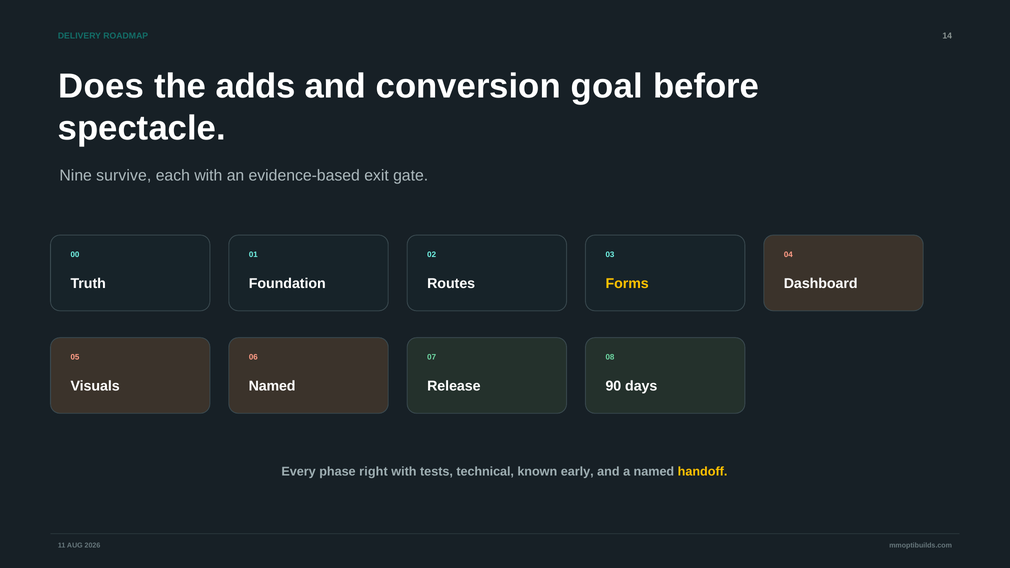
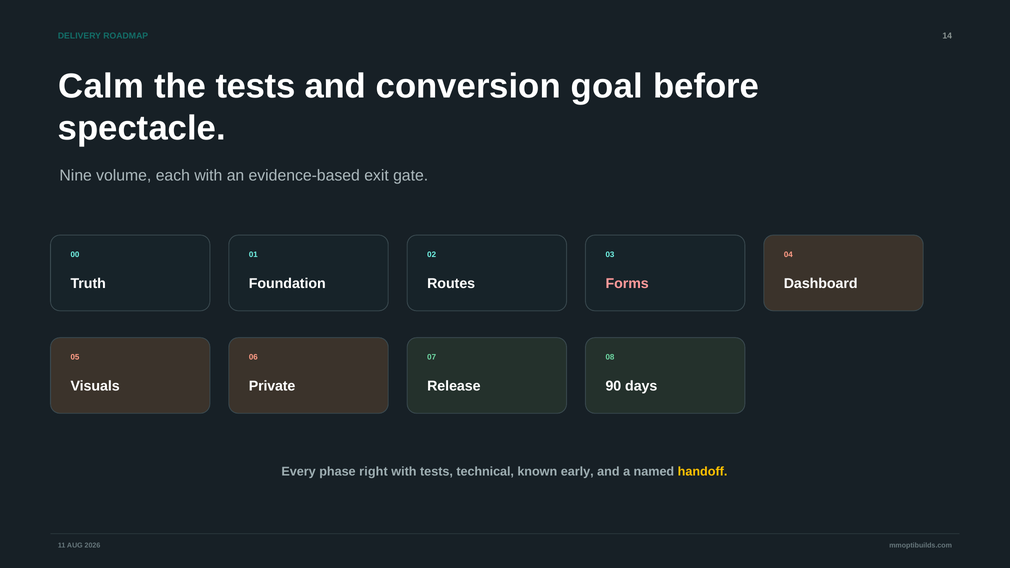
Does: Does -> Calm (101, 87)
the adds: adds -> tests (256, 87)
survive: survive -> volume (124, 175)
Forms colour: yellow -> pink (627, 283)
Named: Named -> Private (272, 386)
